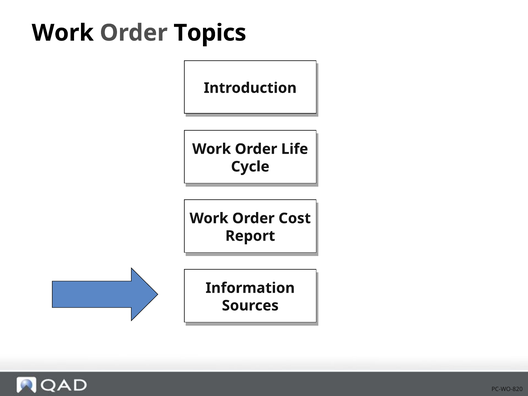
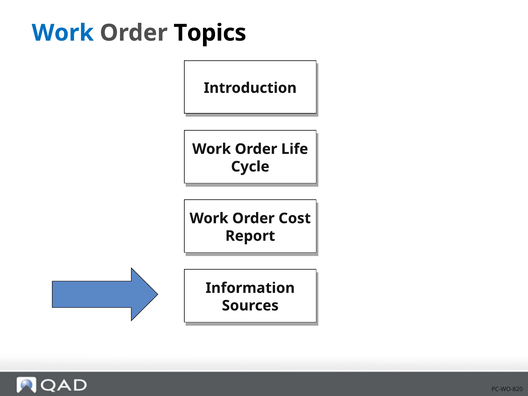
Work colour: black -> blue (63, 33)
